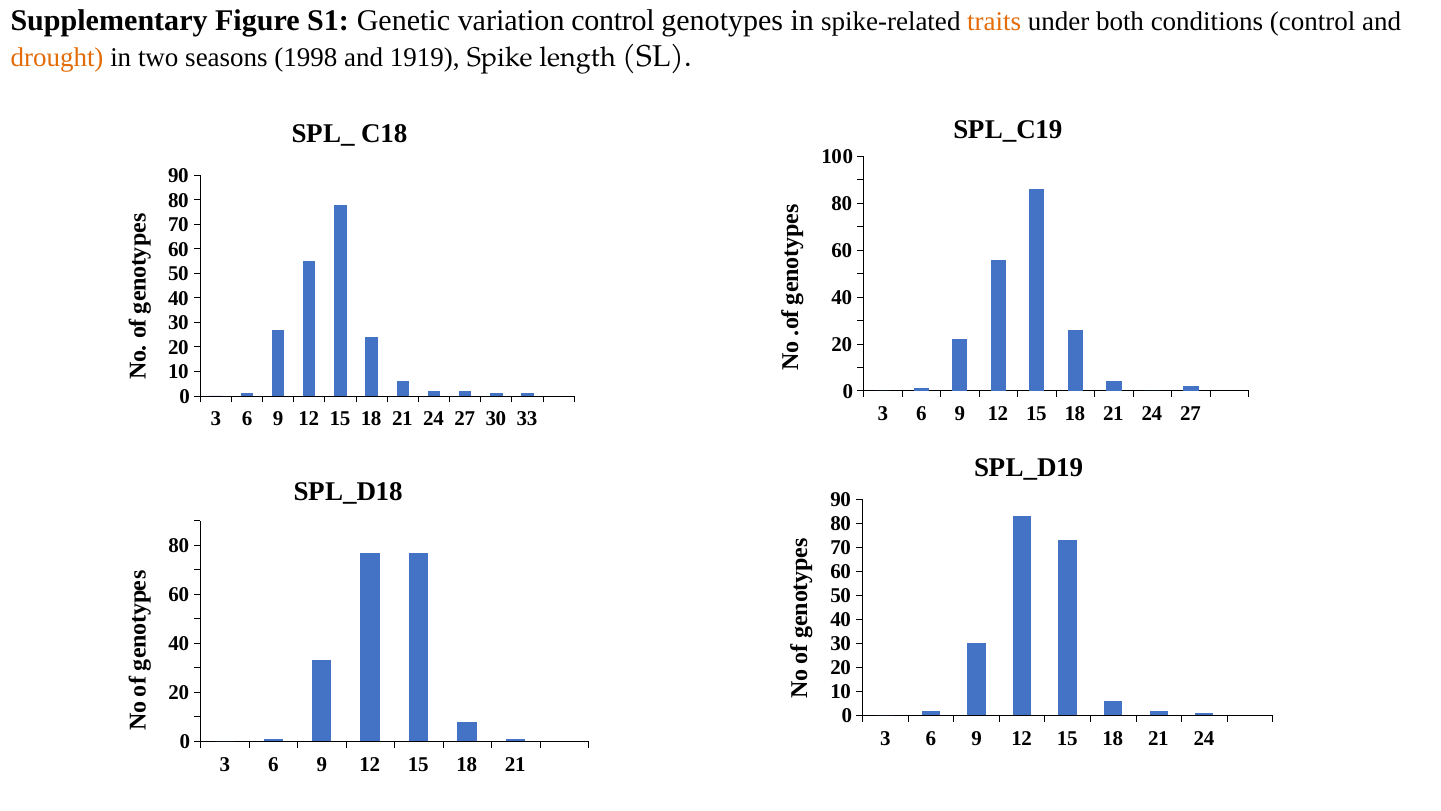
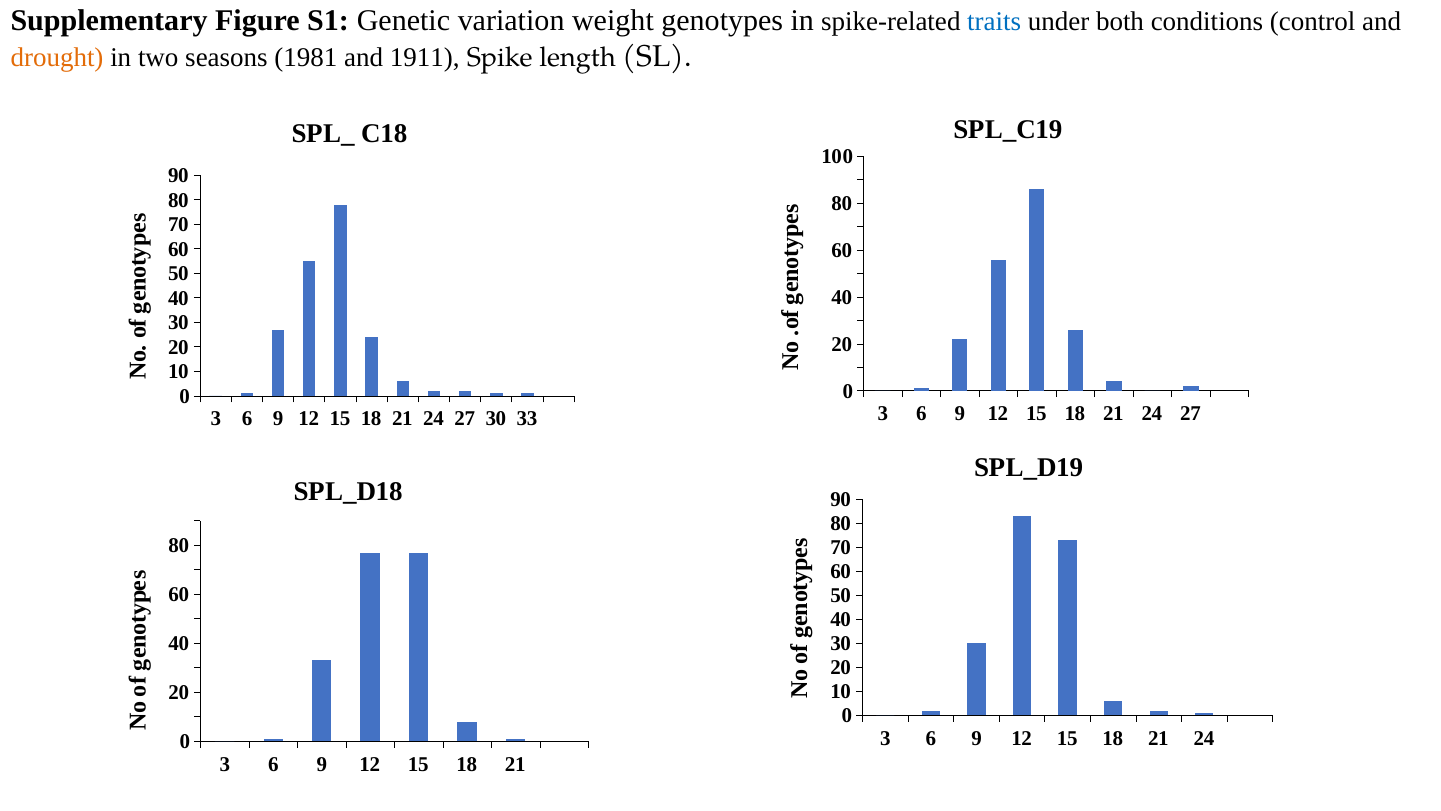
variation control: control -> weight (613, 21)
traits colour: orange -> blue (994, 22)
1998: 1998 -> 1981 (306, 58)
1919: 1919 -> 1911 (425, 58)
